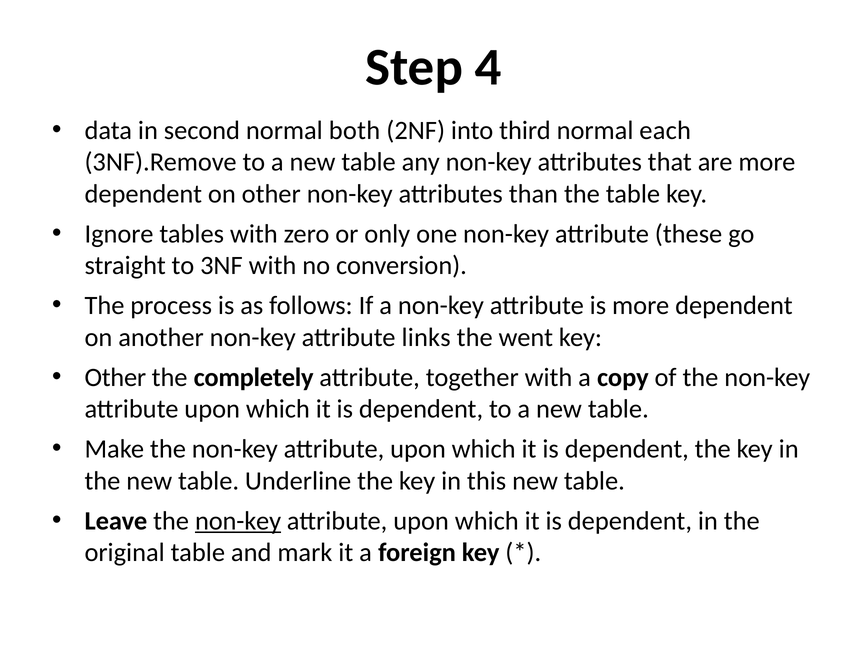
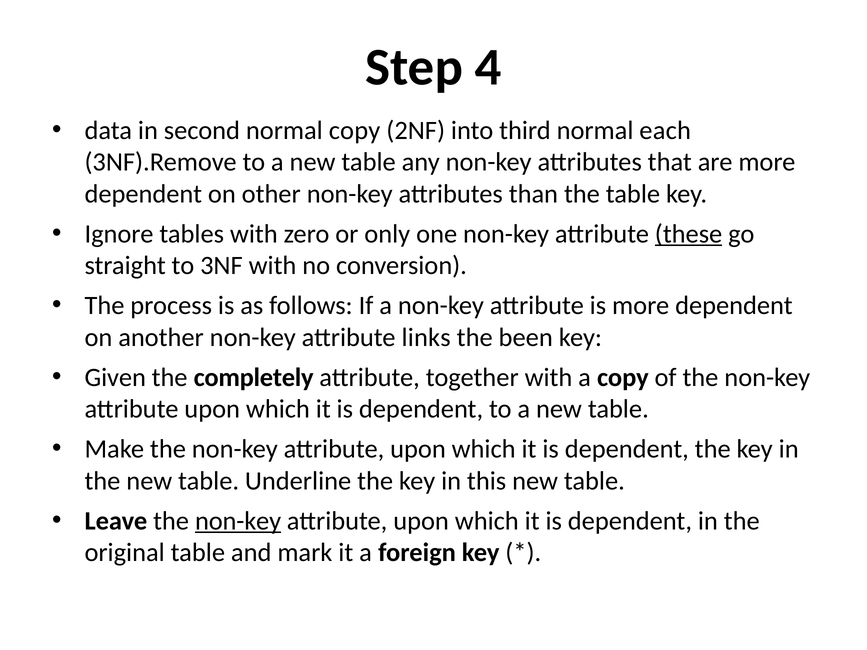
normal both: both -> copy (355, 130)
these underline: none -> present (689, 234)
went: went -> been (526, 338)
Other: Other -> Given (115, 377)
